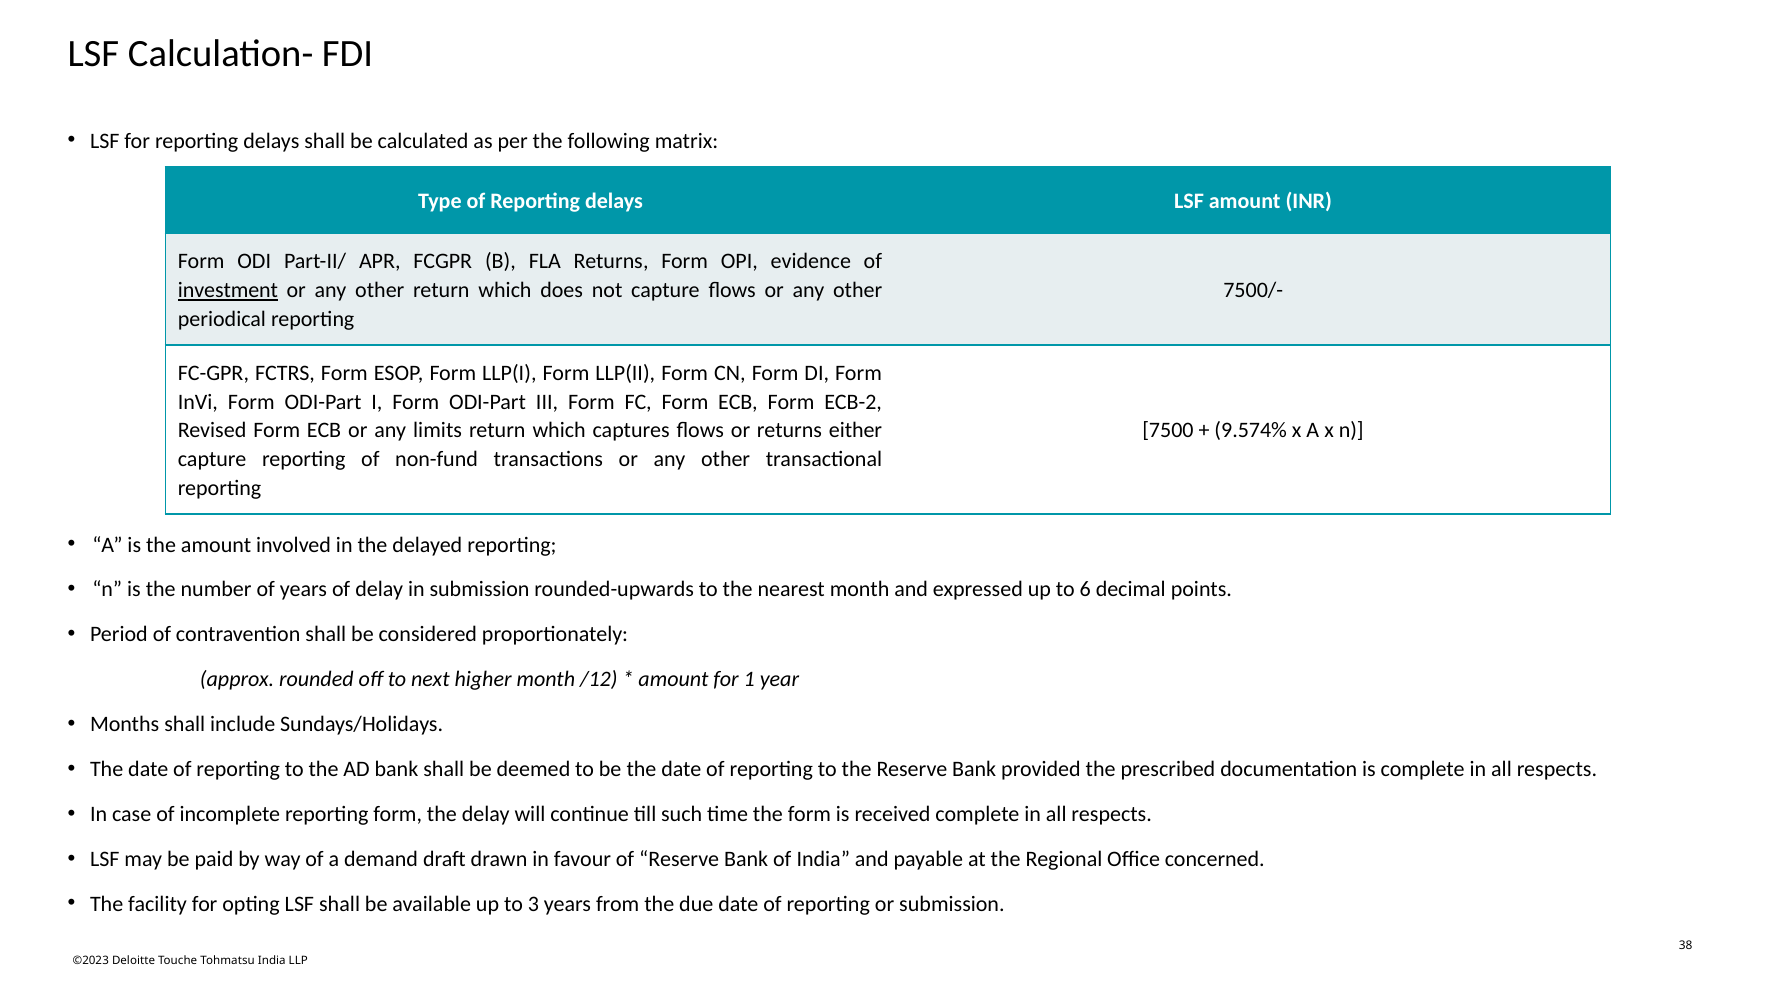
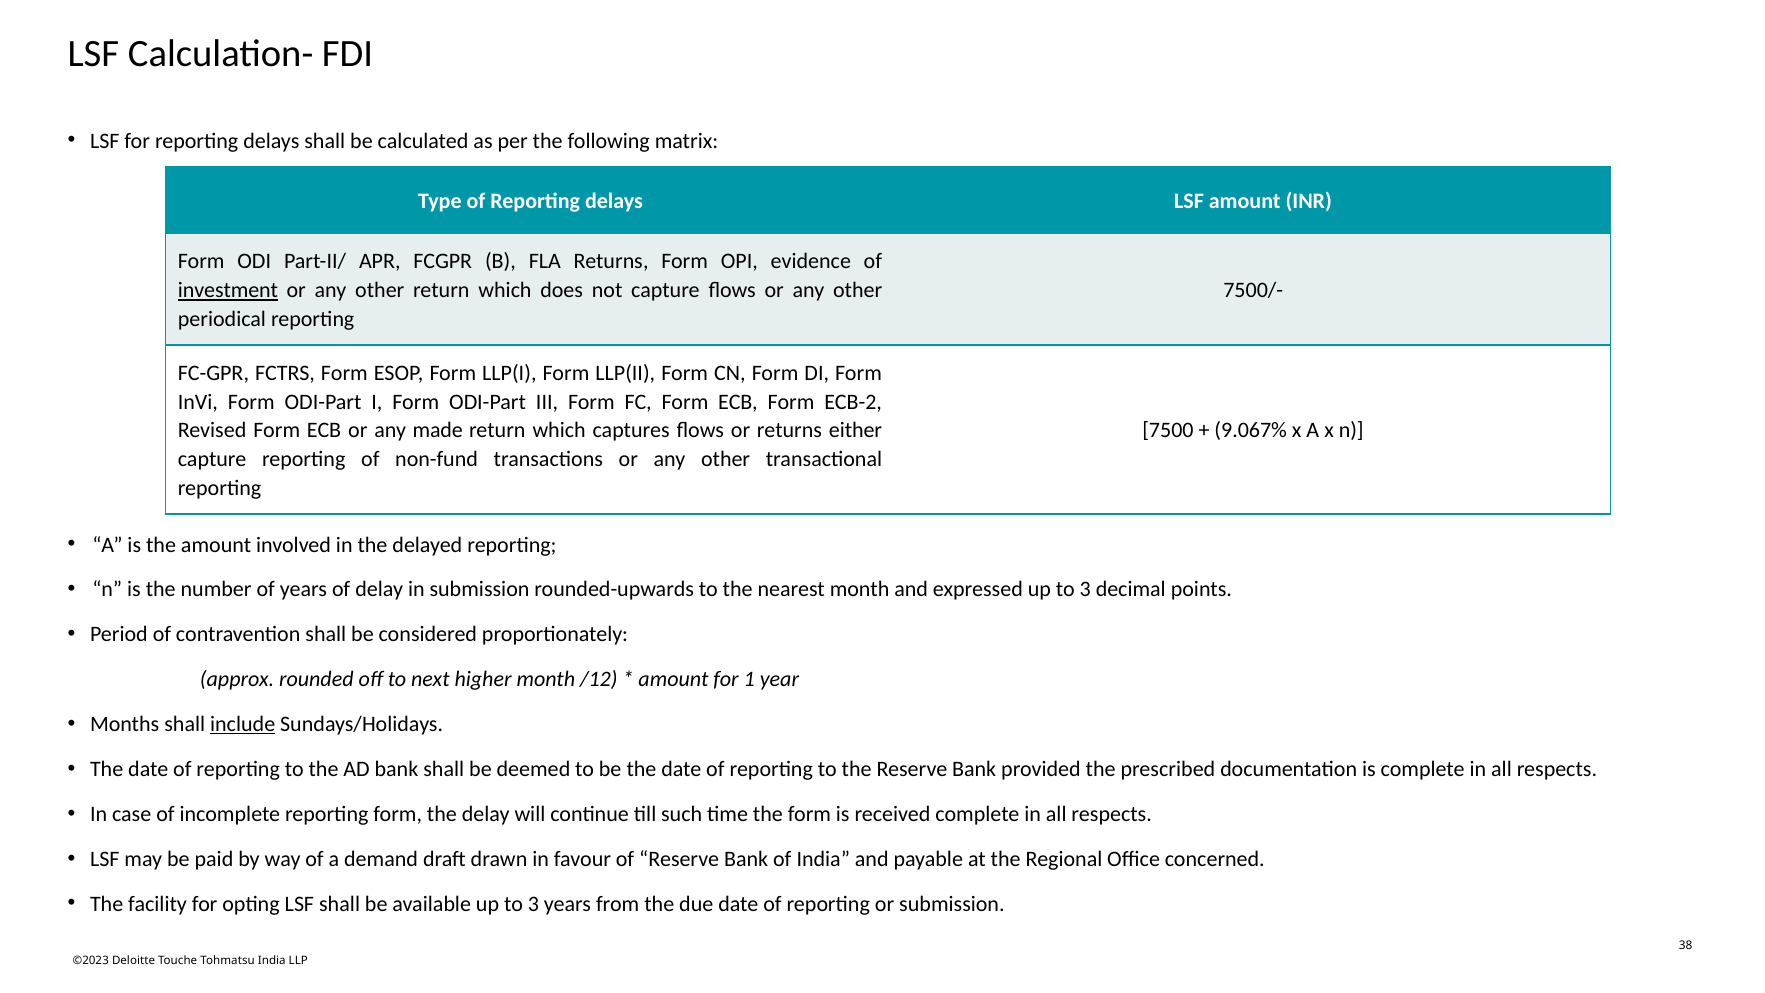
limits: limits -> made (438, 430)
9.574%: 9.574% -> 9.067% (1251, 430)
expressed up to 6: 6 -> 3 (1085, 590)
include underline: none -> present (243, 724)
